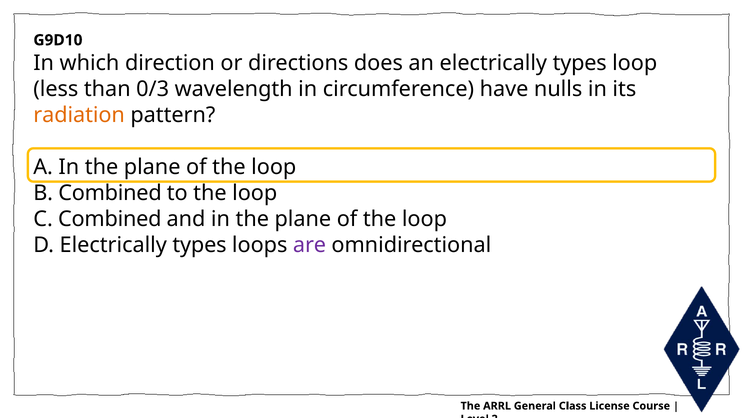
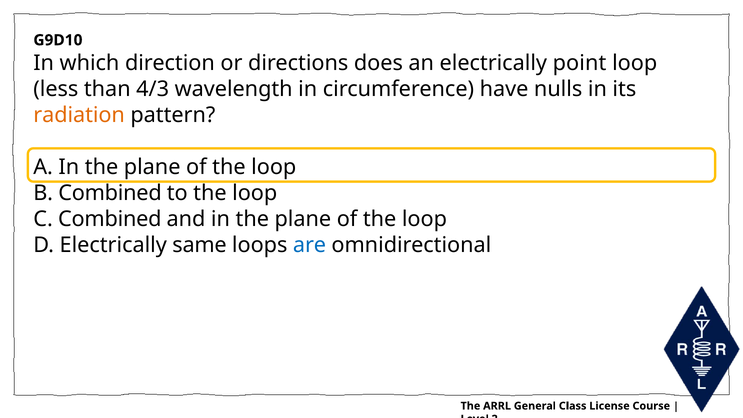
an electrically types: types -> point (580, 63)
0/3: 0/3 -> 4/3 (153, 89)
D Electrically types: types -> same (200, 245)
are colour: purple -> blue (310, 245)
